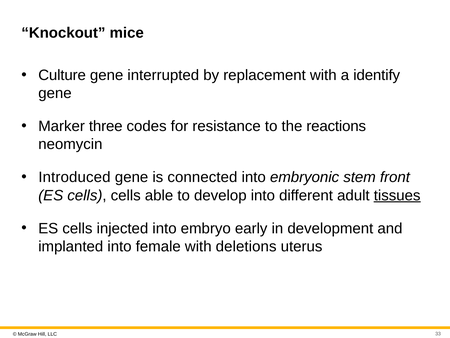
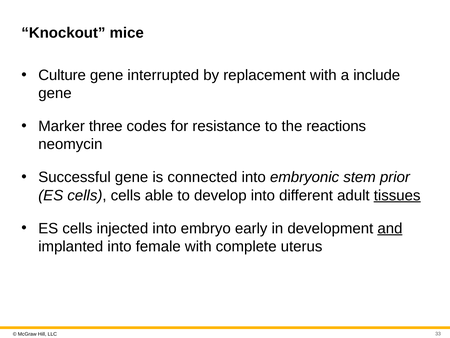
identify: identify -> include (377, 75)
Introduced: Introduced -> Successful (75, 177)
front: front -> prior (395, 177)
and underline: none -> present (390, 228)
deletions: deletions -> complete (246, 246)
